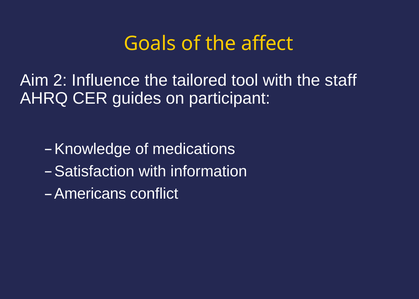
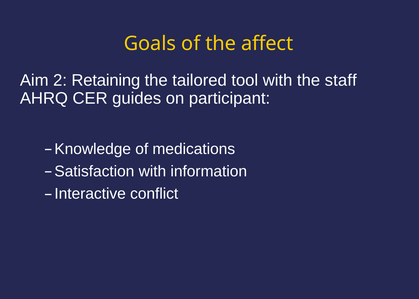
Influence: Influence -> Retaining (106, 80)
Americans: Americans -> Interactive (90, 194)
